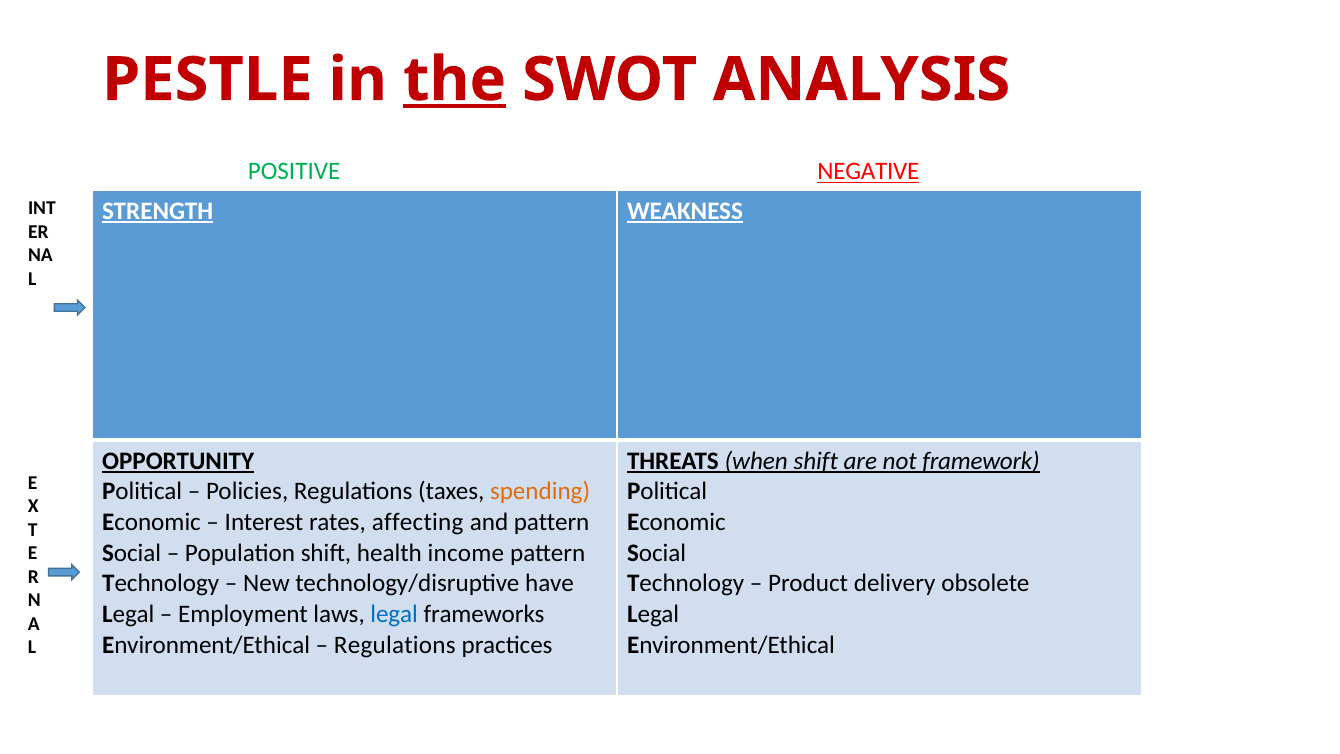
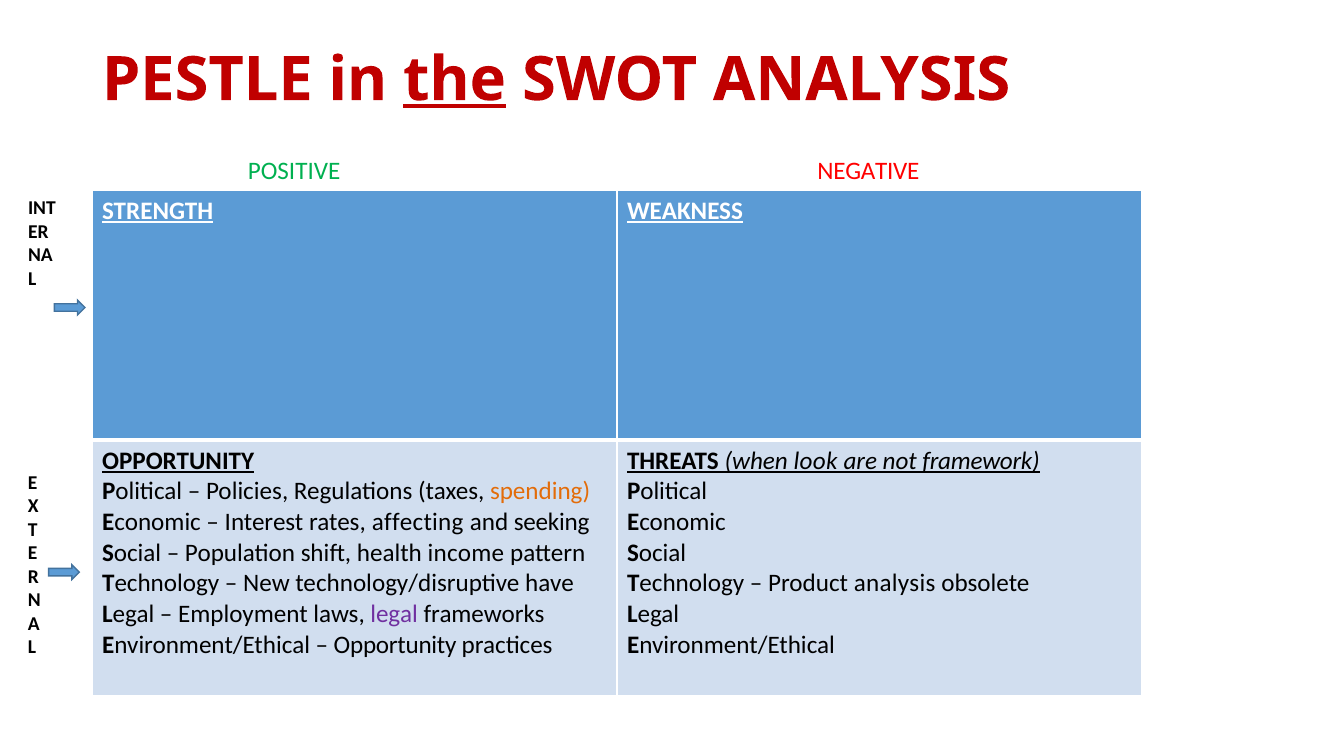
NEGATIVE underline: present -> none (868, 171)
when shift: shift -> look (816, 461)
and pattern: pattern -> seeking (552, 522)
Product delivery: delivery -> analysis (895, 583)
legal colour: blue -> purple (394, 614)
Regulations: Regulations -> Opportunity (395, 645)
